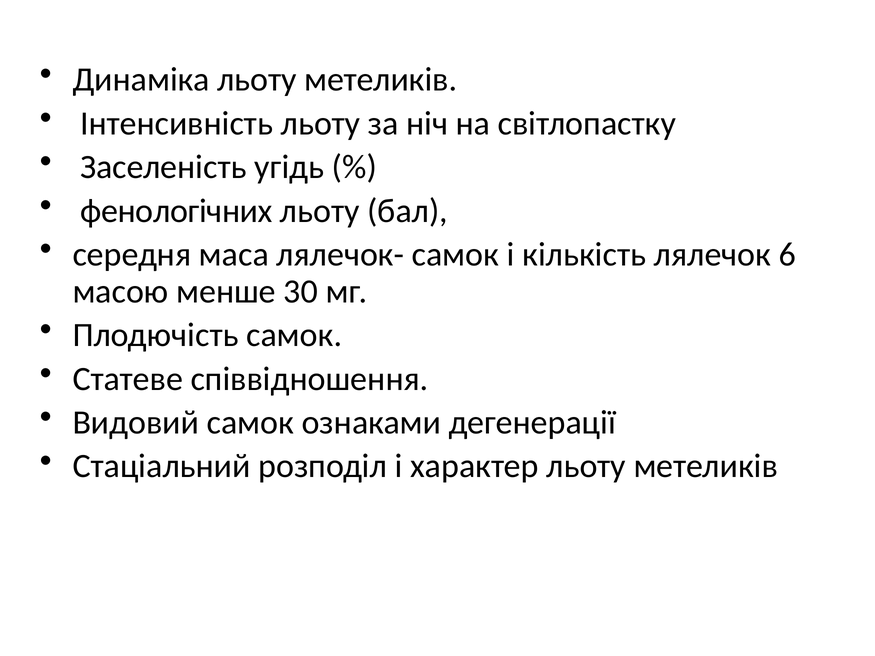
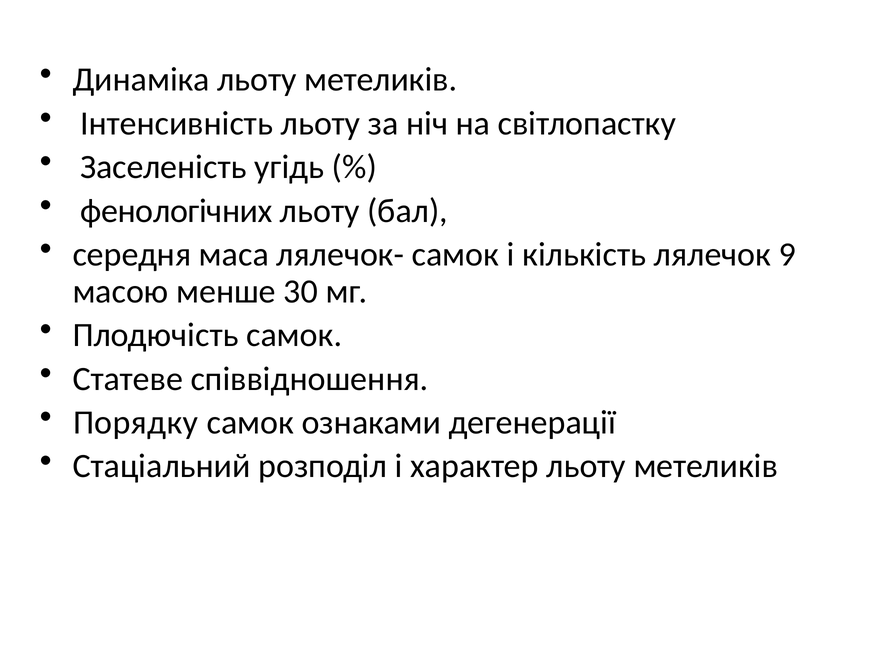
6: 6 -> 9 (787, 255)
Видовий: Видовий -> Порядку (136, 423)
